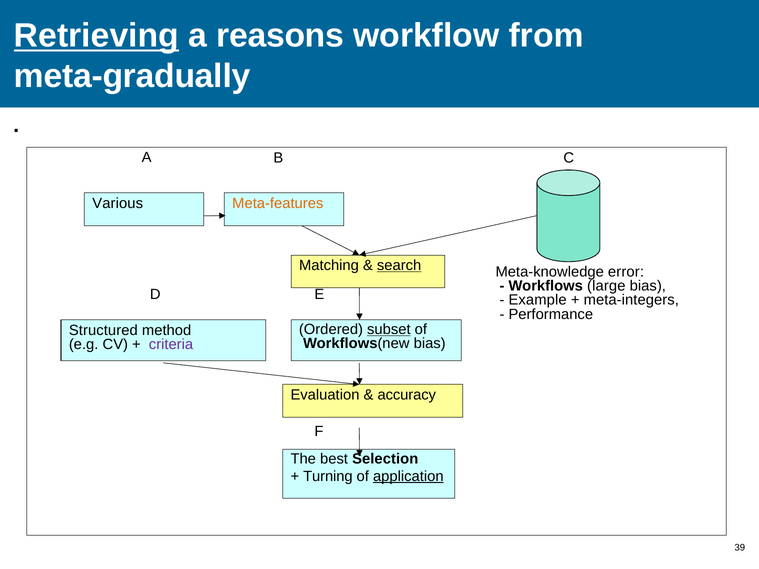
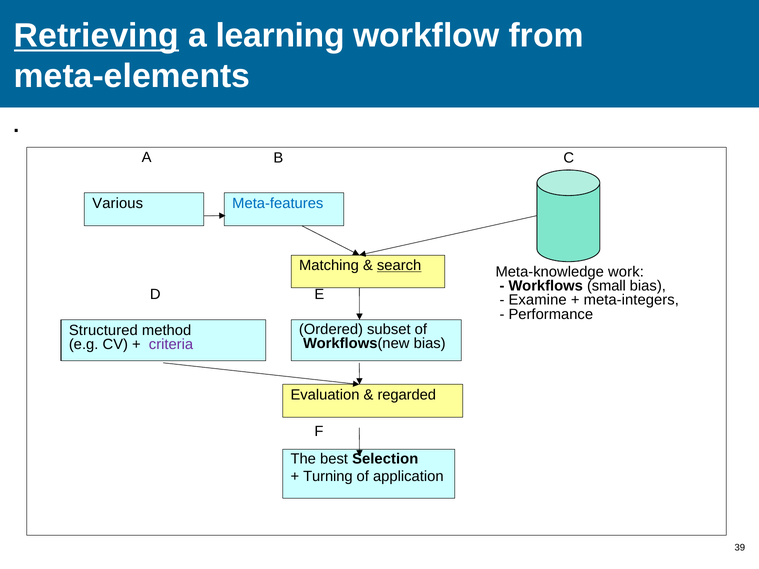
reasons: reasons -> learning (280, 36)
meta-gradually: meta-gradually -> meta-elements (132, 76)
Meta-features colour: orange -> blue (278, 203)
error: error -> work (626, 272)
large: large -> small (606, 286)
Example: Example -> Examine (538, 300)
subset underline: present -> none (389, 330)
accuracy: accuracy -> regarded (407, 395)
application underline: present -> none (408, 477)
